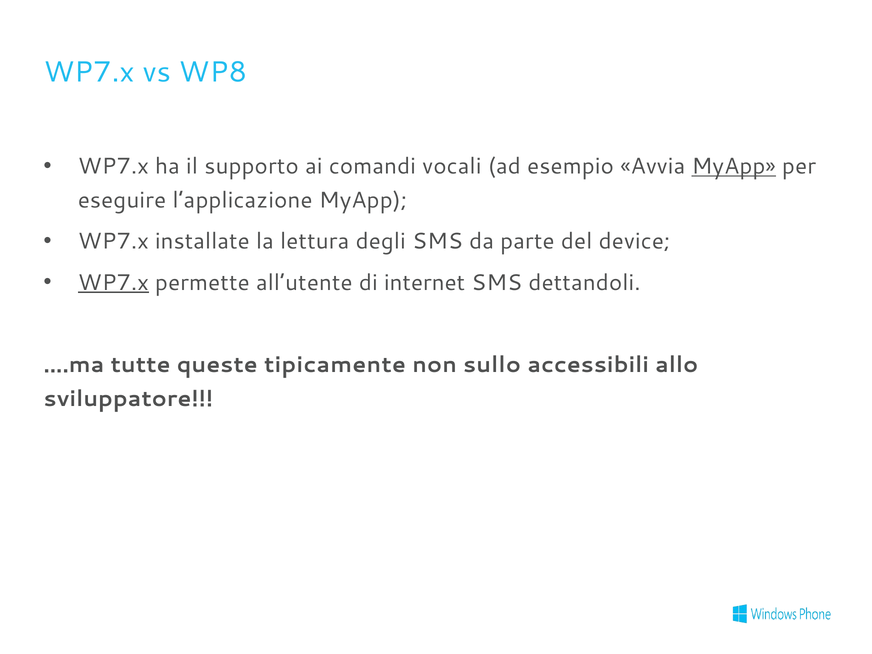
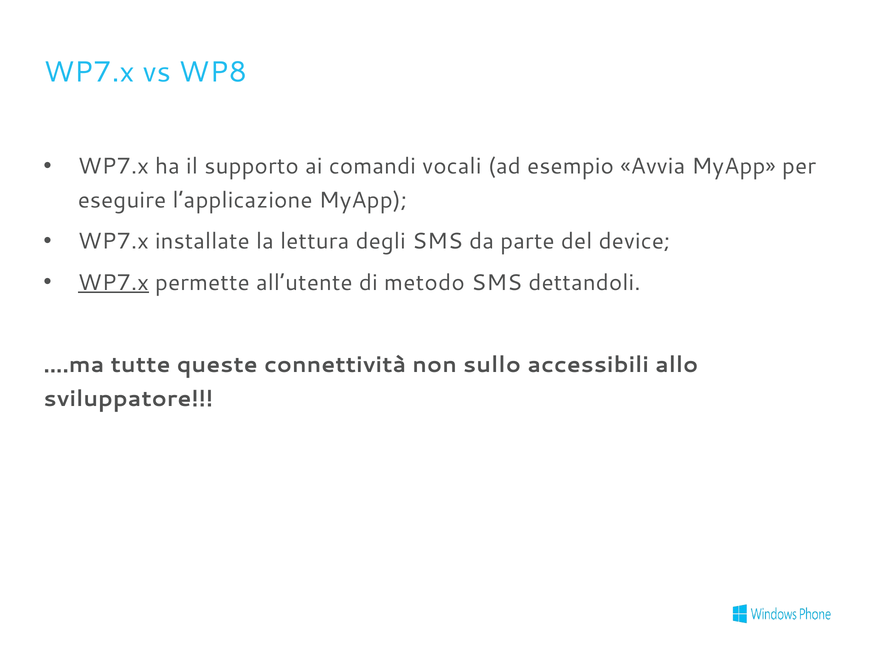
MyApp underline: present -> none (734, 166)
internet: internet -> metodo (424, 283)
tipicamente: tipicamente -> connettività (335, 365)
